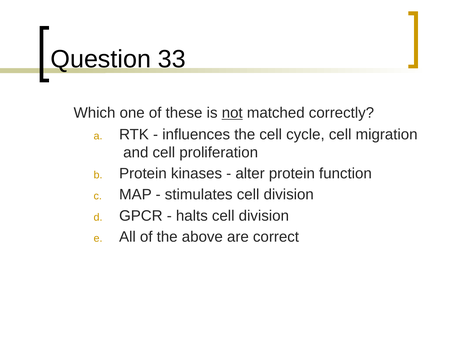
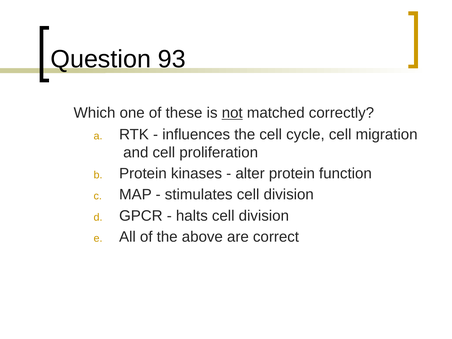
33: 33 -> 93 (172, 59)
